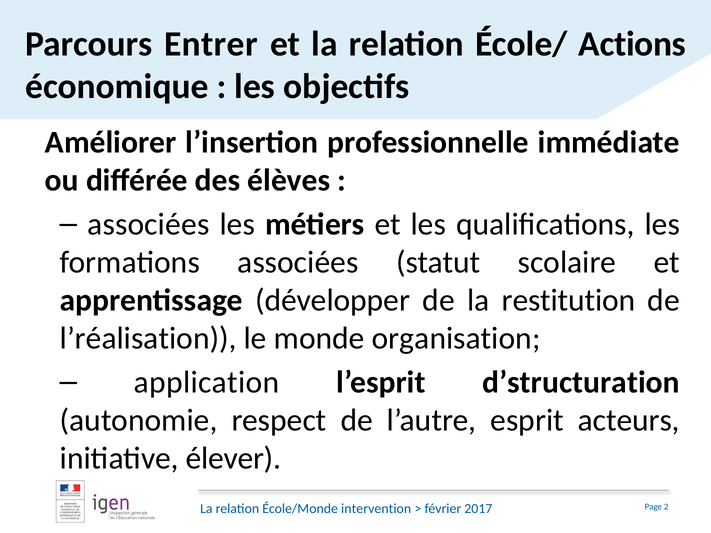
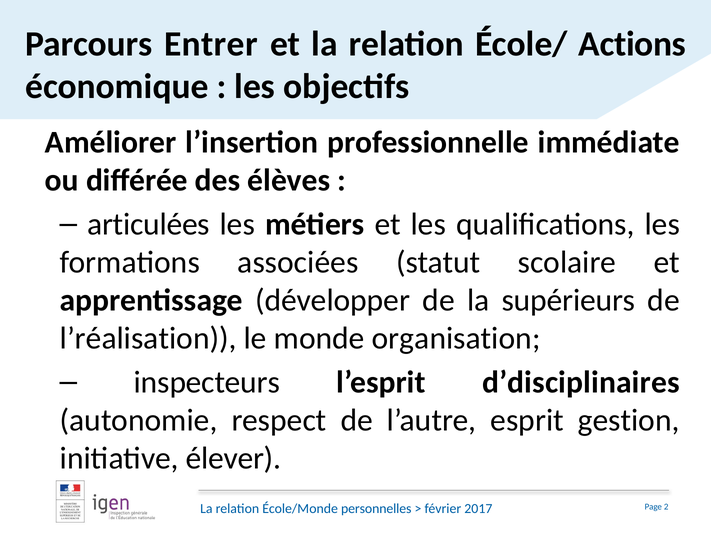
associées: associées -> articulées (149, 224)
restitution: restitution -> supérieurs (568, 300)
application: application -> inspecteurs (207, 382)
d’structuration: d’structuration -> d’disciplinaires (581, 382)
acteurs: acteurs -> gestion (629, 420)
intervention: intervention -> personnelles (376, 509)
